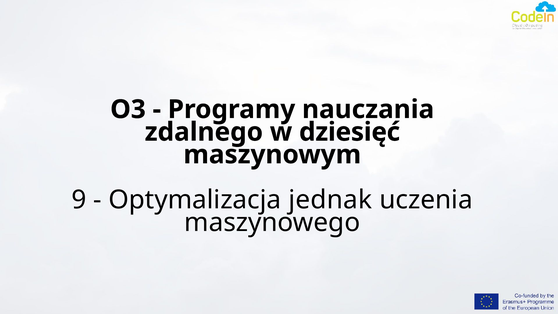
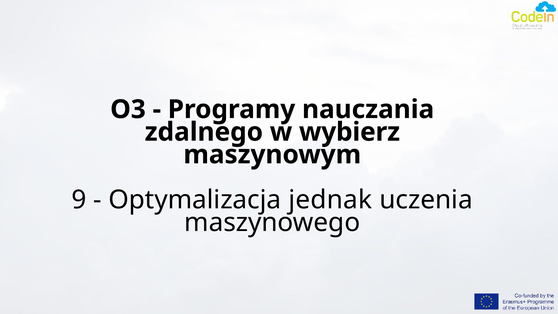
dziesięć: dziesięć -> wybierz (350, 132)
